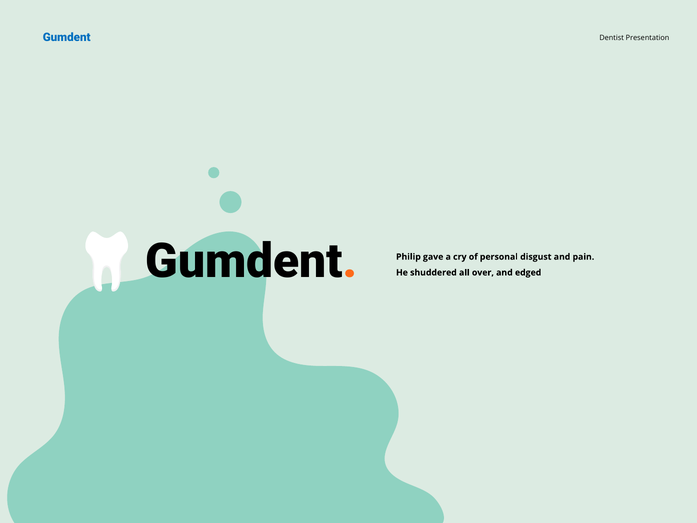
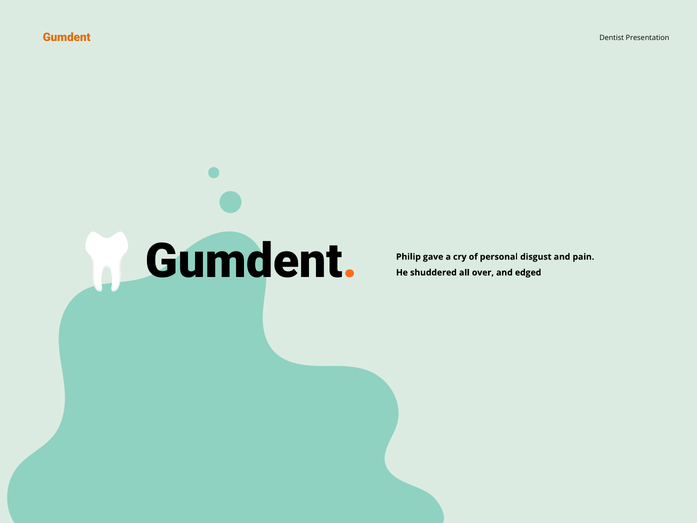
Gumdent colour: blue -> orange (67, 37)
